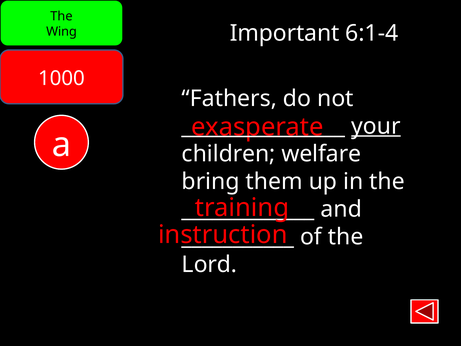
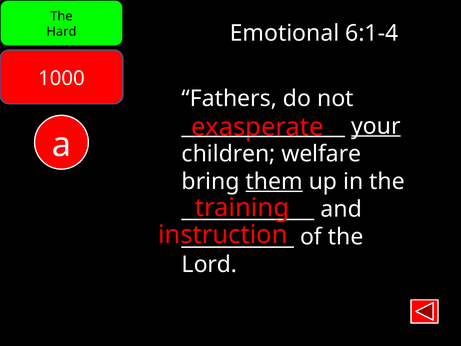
Important: Important -> Emotional (285, 33)
Wing: Wing -> Hard (61, 32)
them underline: none -> present (274, 181)
